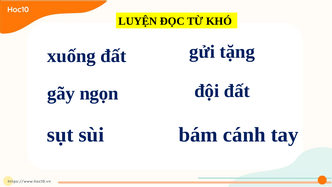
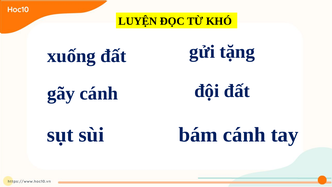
gãy ngọn: ngọn -> cánh (99, 93)
